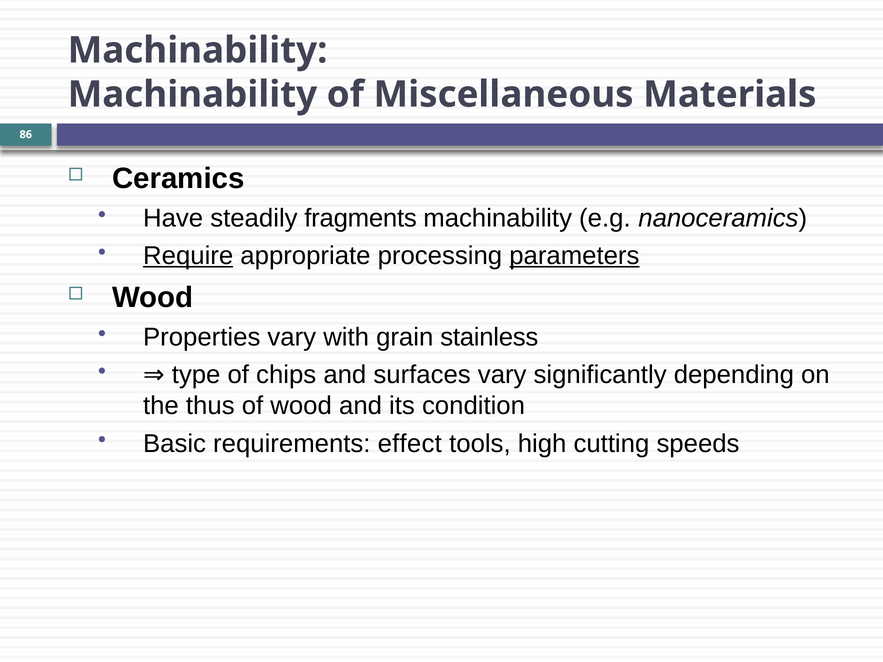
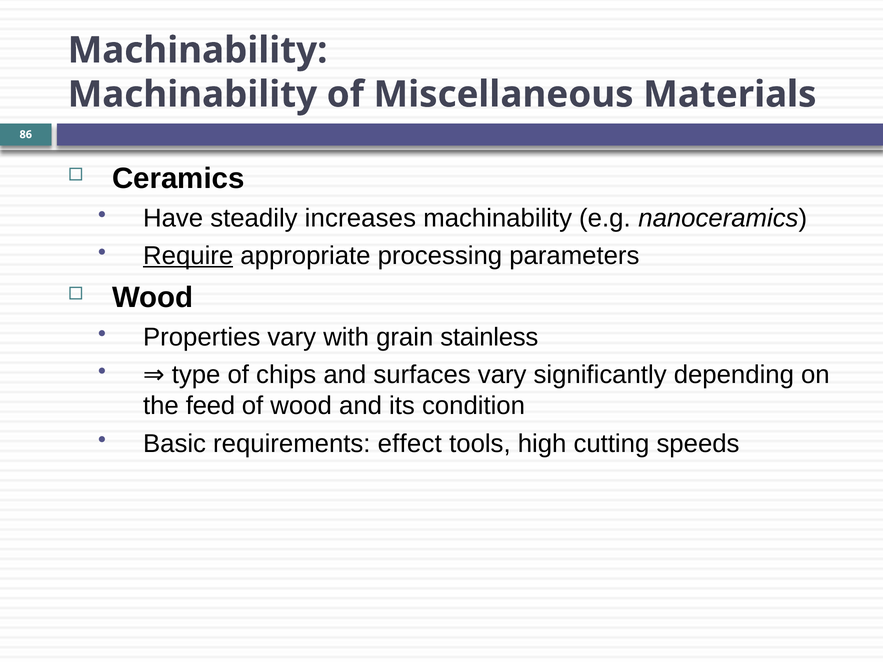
fragments: fragments -> increases (360, 218)
parameters underline: present -> none (574, 256)
thus: thus -> feed (210, 406)
